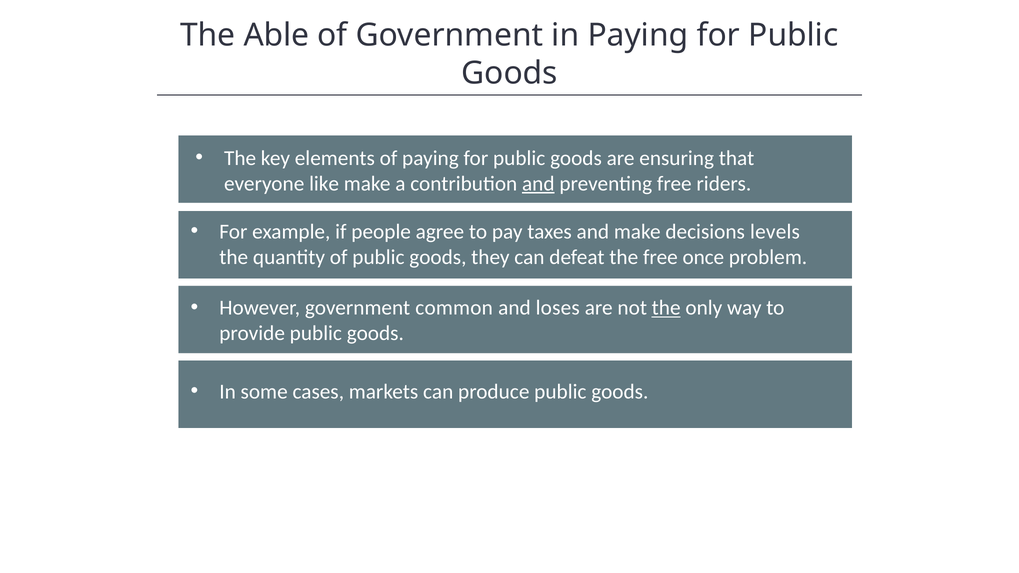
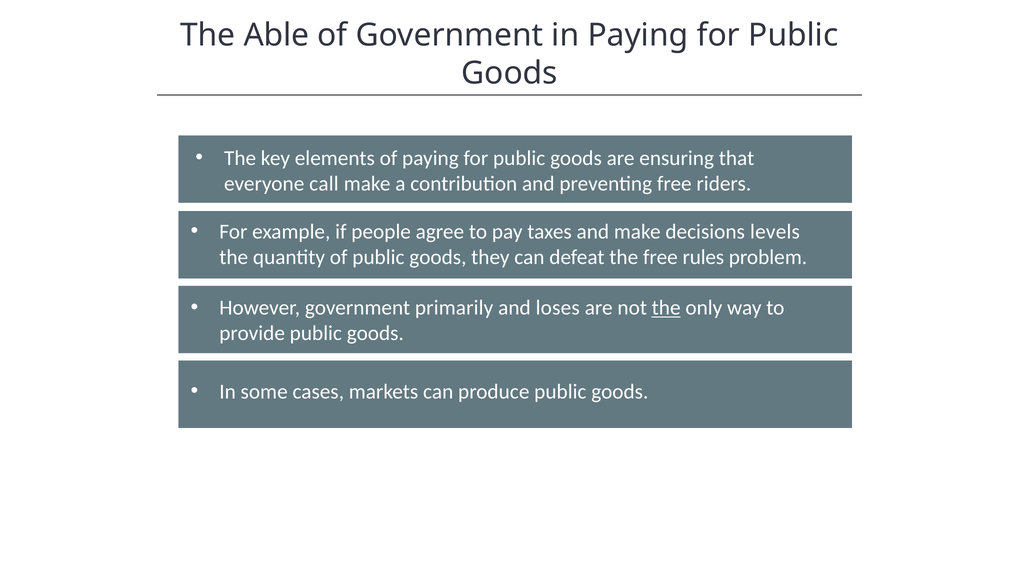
like: like -> call (324, 184)
and underline: present -> none (538, 184)
once: once -> rules (703, 257)
common: common -> primarily (454, 308)
